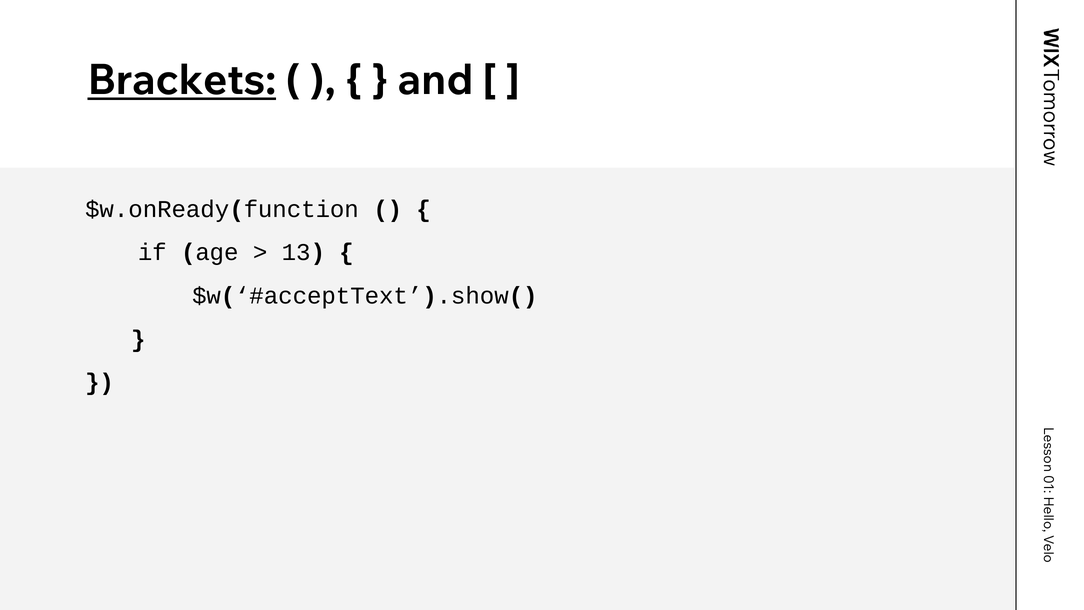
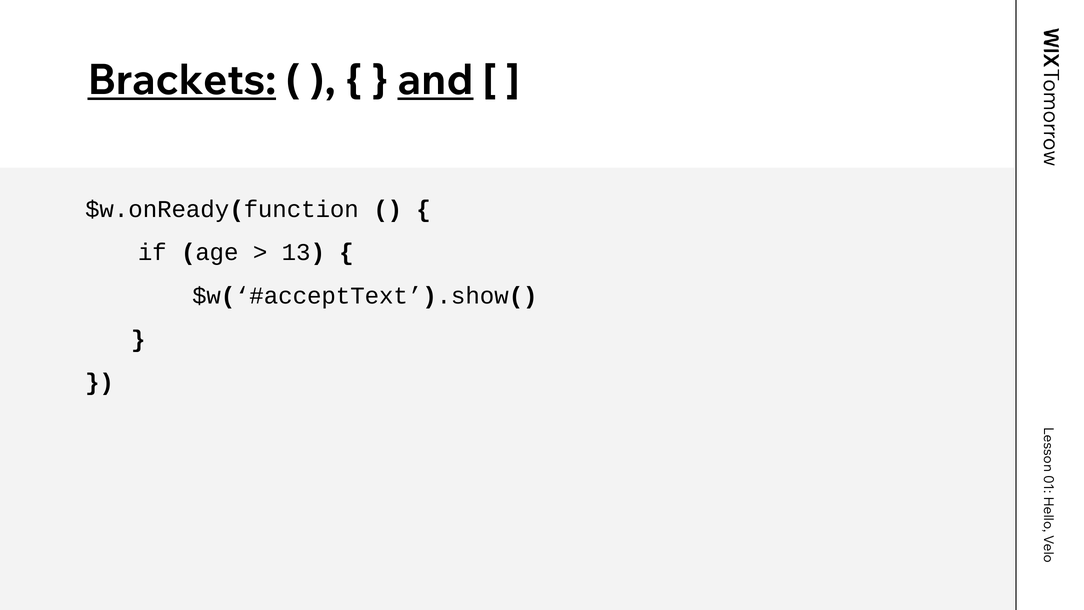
and underline: none -> present (436, 80)
